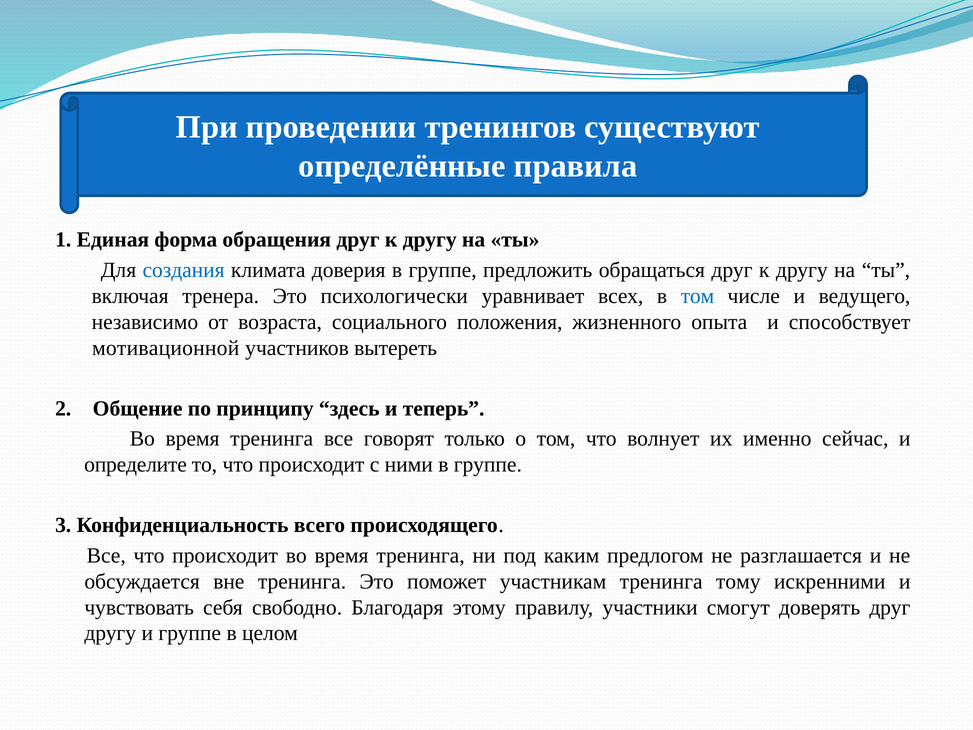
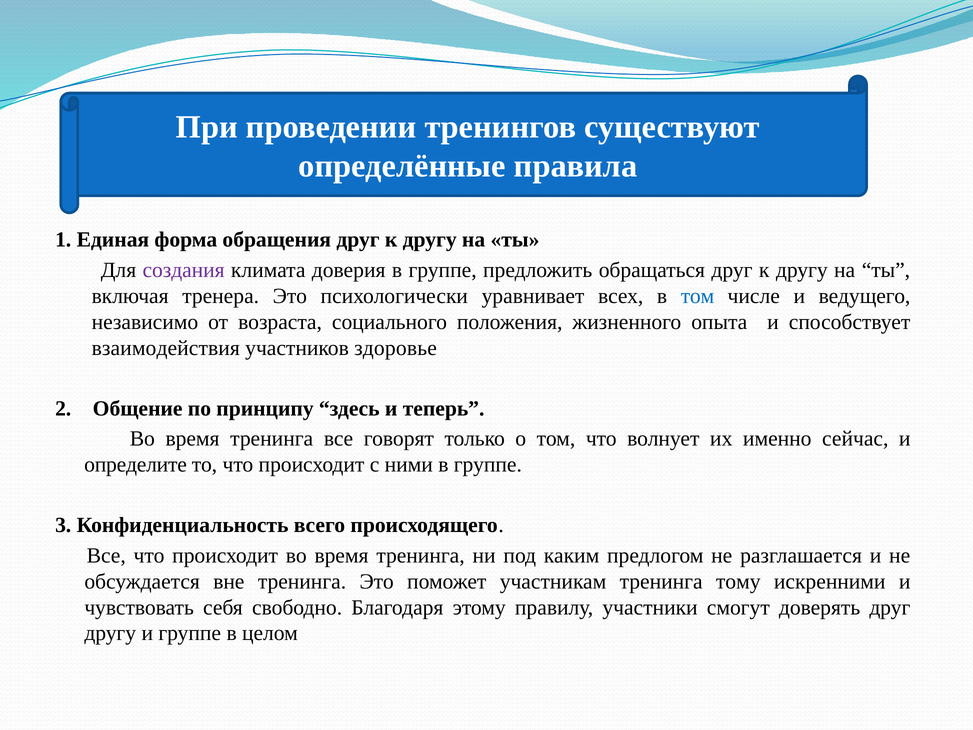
создания colour: blue -> purple (184, 270)
мотивационной: мотивационной -> взаимодействия (166, 348)
вытереть: вытереть -> здоровье (396, 348)
